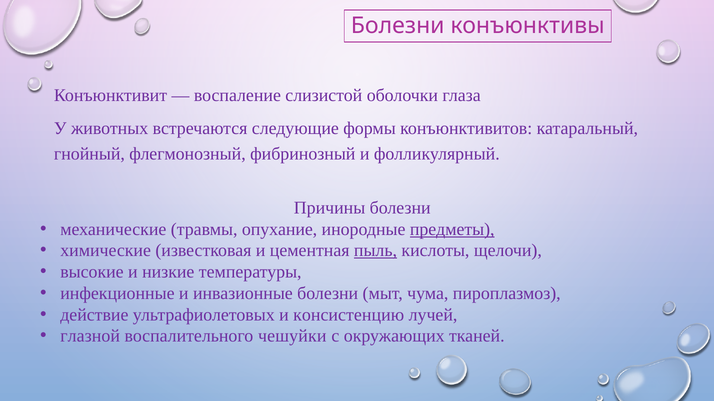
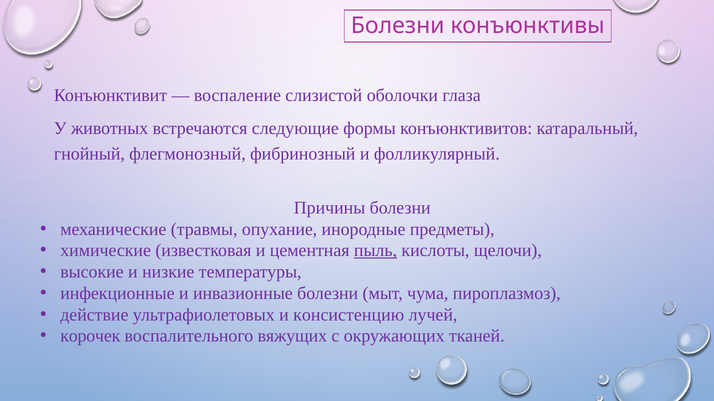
предметы underline: present -> none (452, 229)
глазной: глазной -> корочек (90, 337)
чешуйки: чешуйки -> вяжущих (292, 337)
